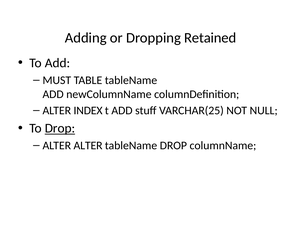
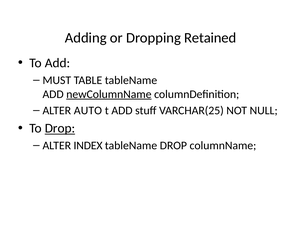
newColumnName underline: none -> present (109, 94)
INDEX: INDEX -> AUTO (88, 111)
ALTER ALTER: ALTER -> INDEX (88, 146)
